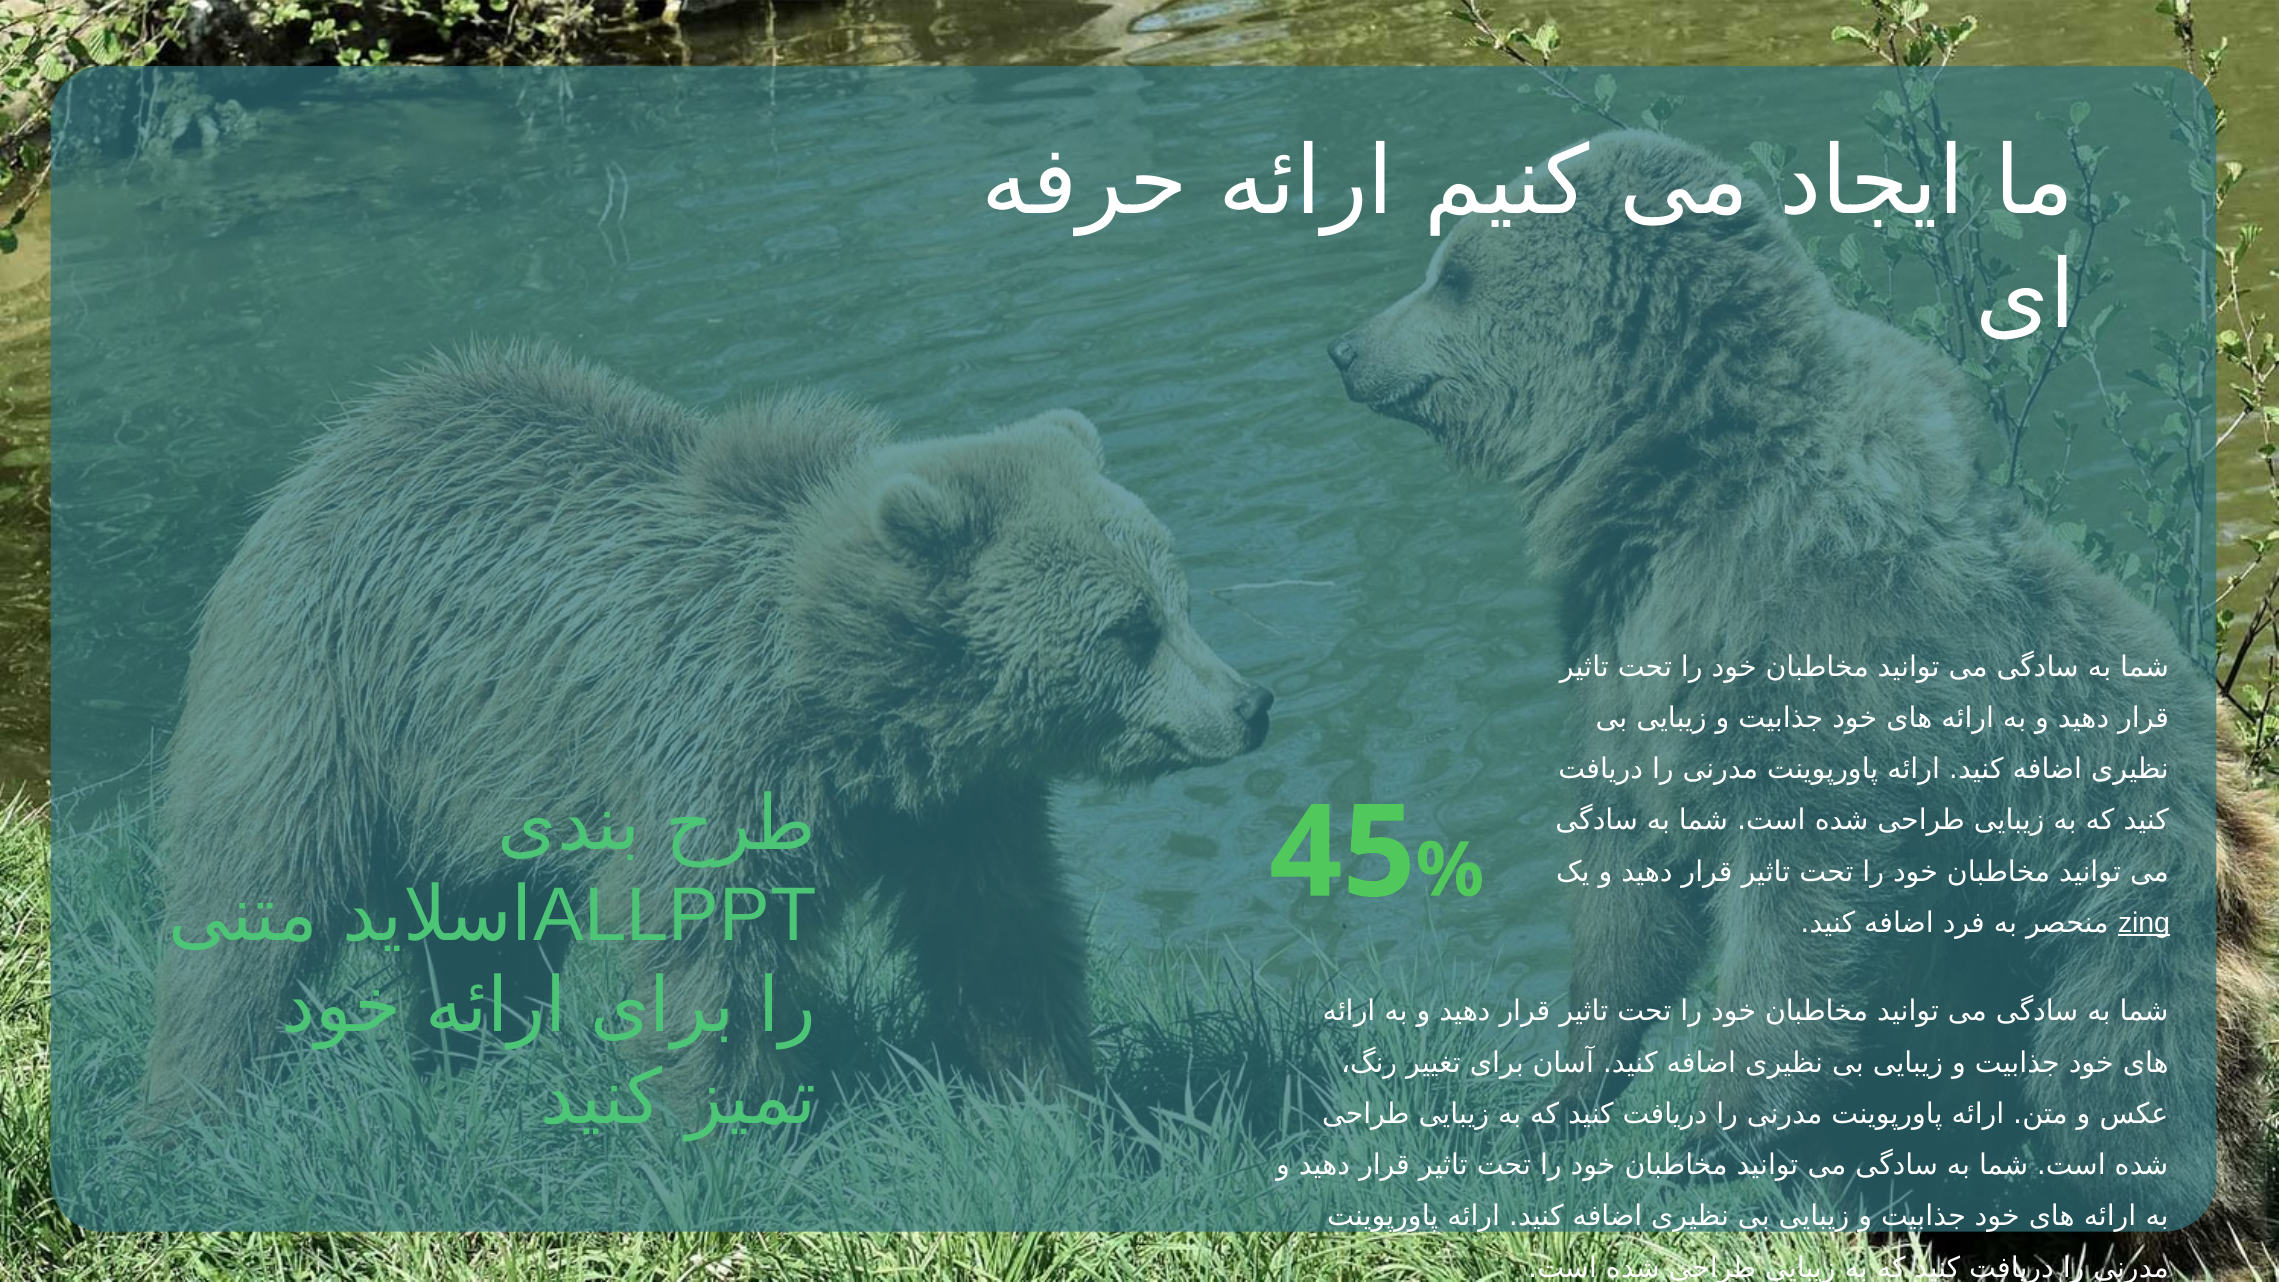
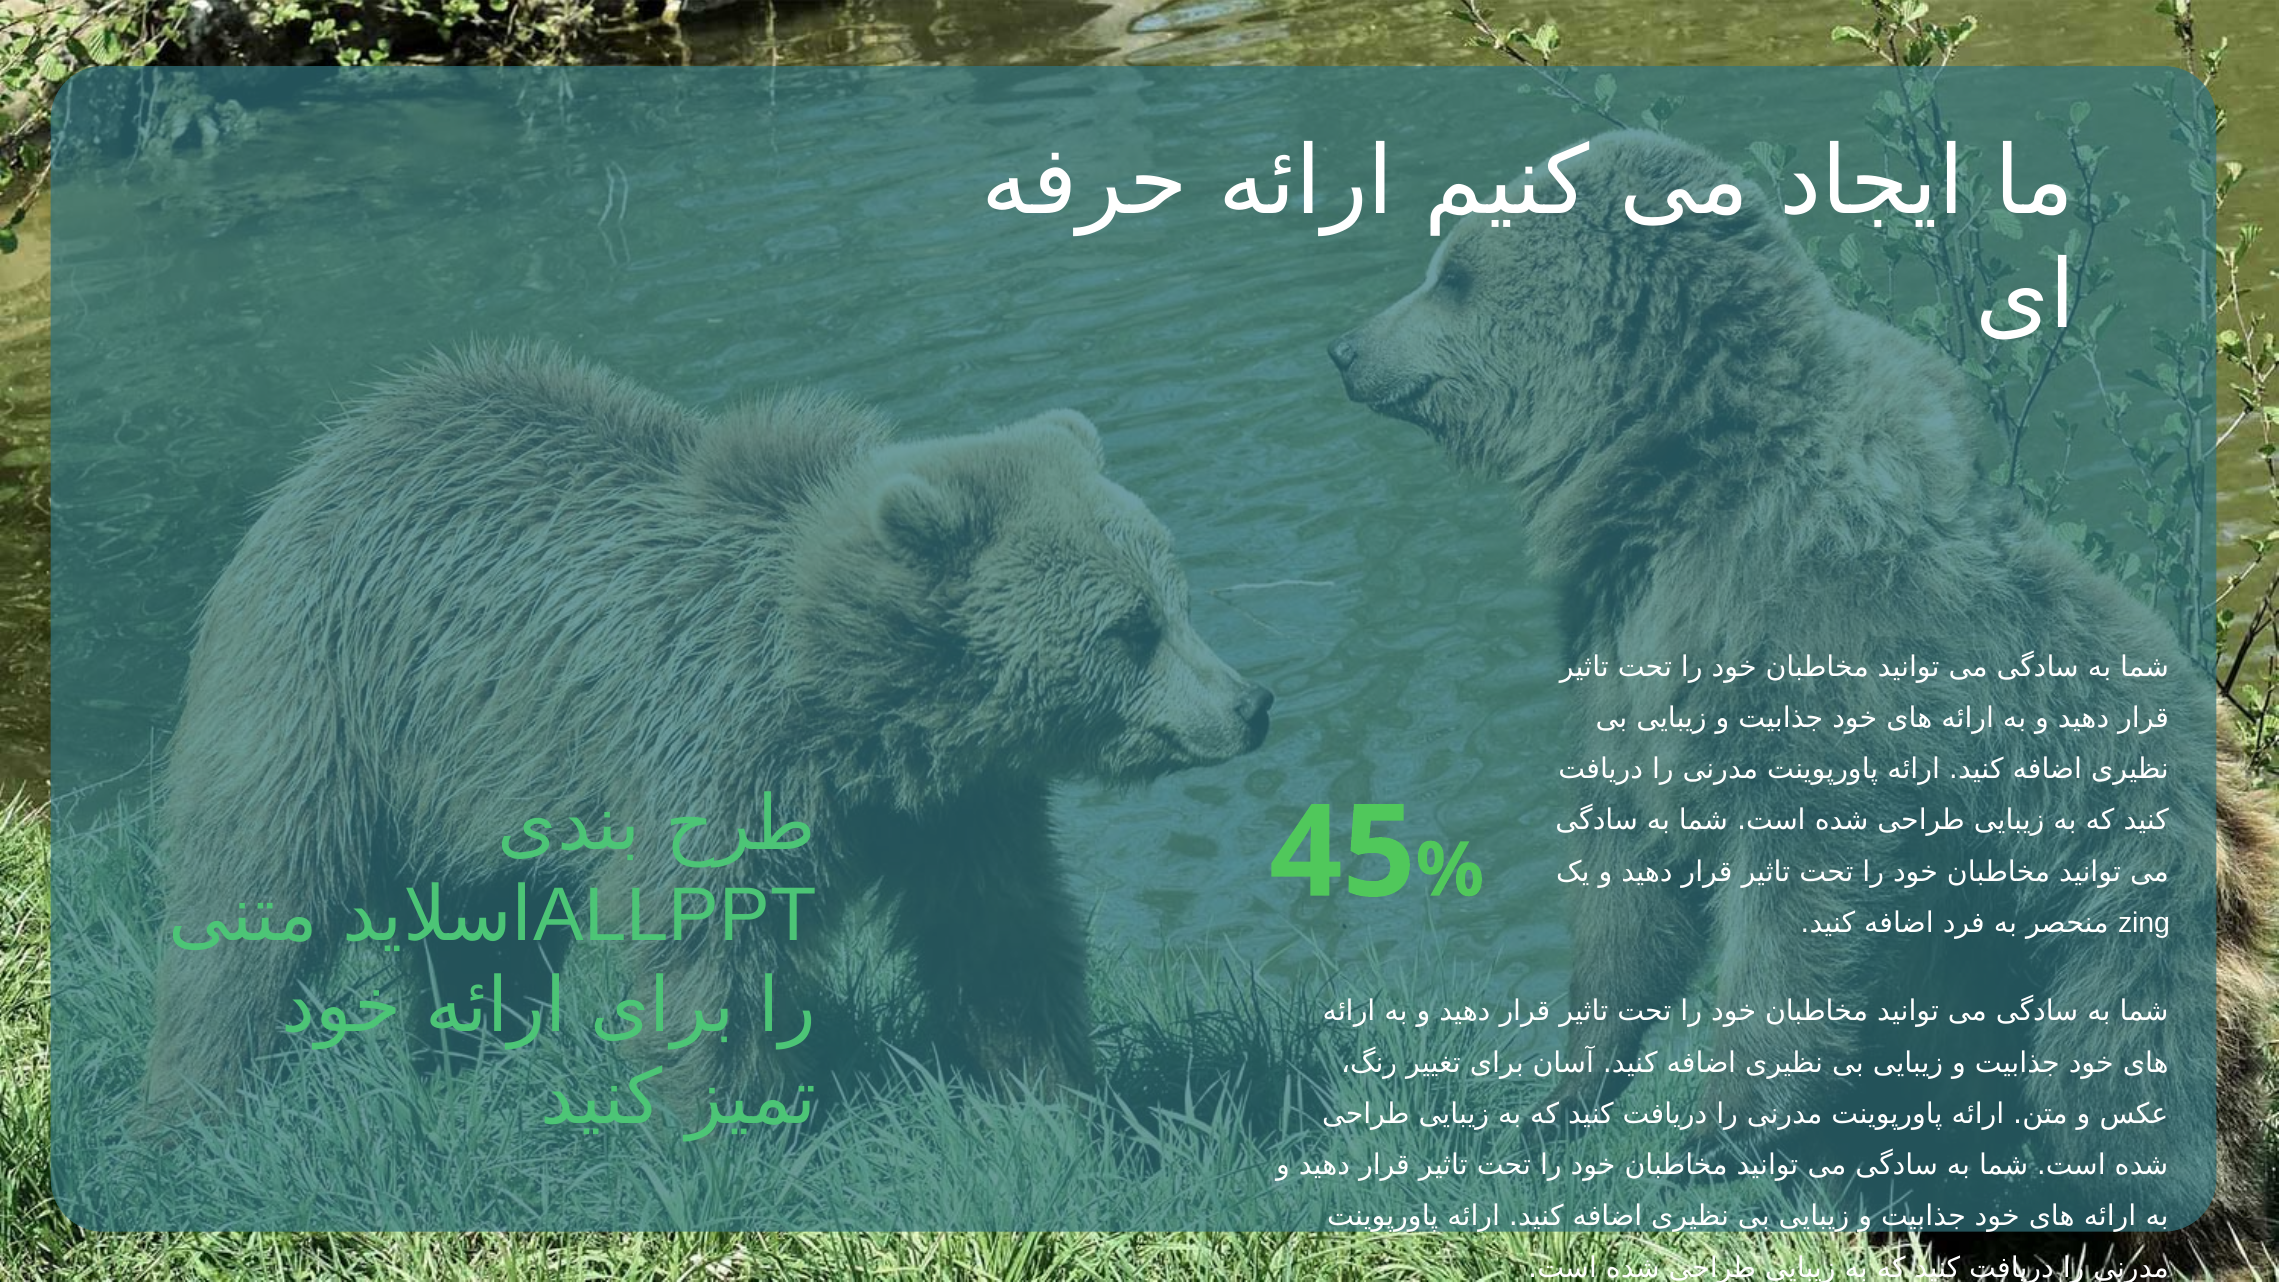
zing underline: present -> none (2144, 923)
